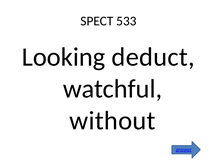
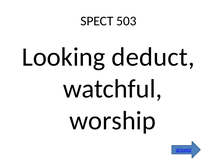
533: 533 -> 503 (126, 21)
without: without -> worship (113, 120)
